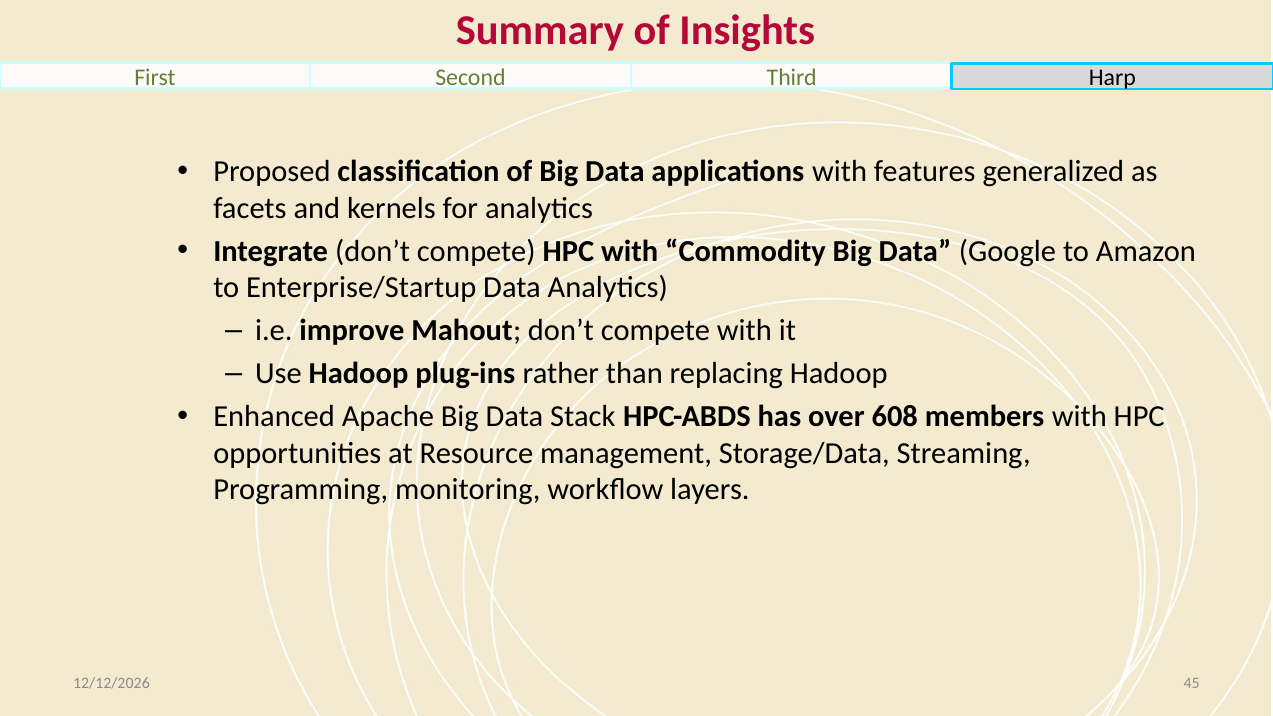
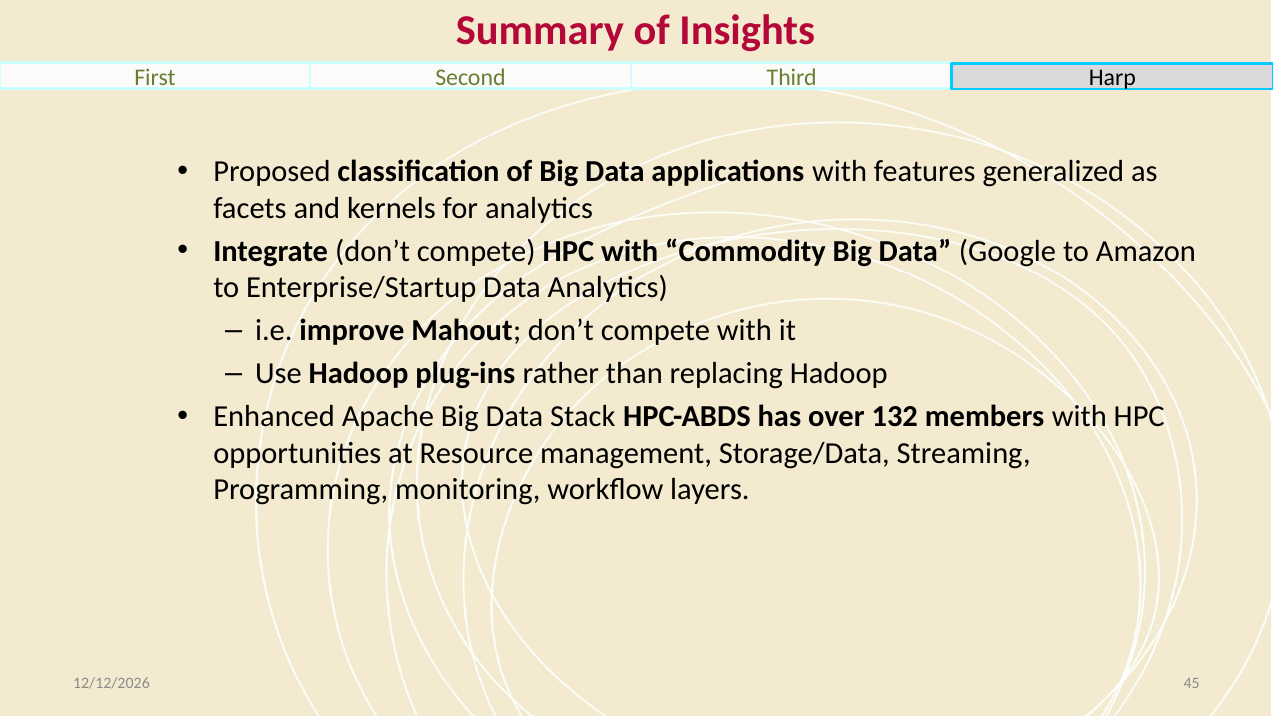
608: 608 -> 132 (895, 417)
